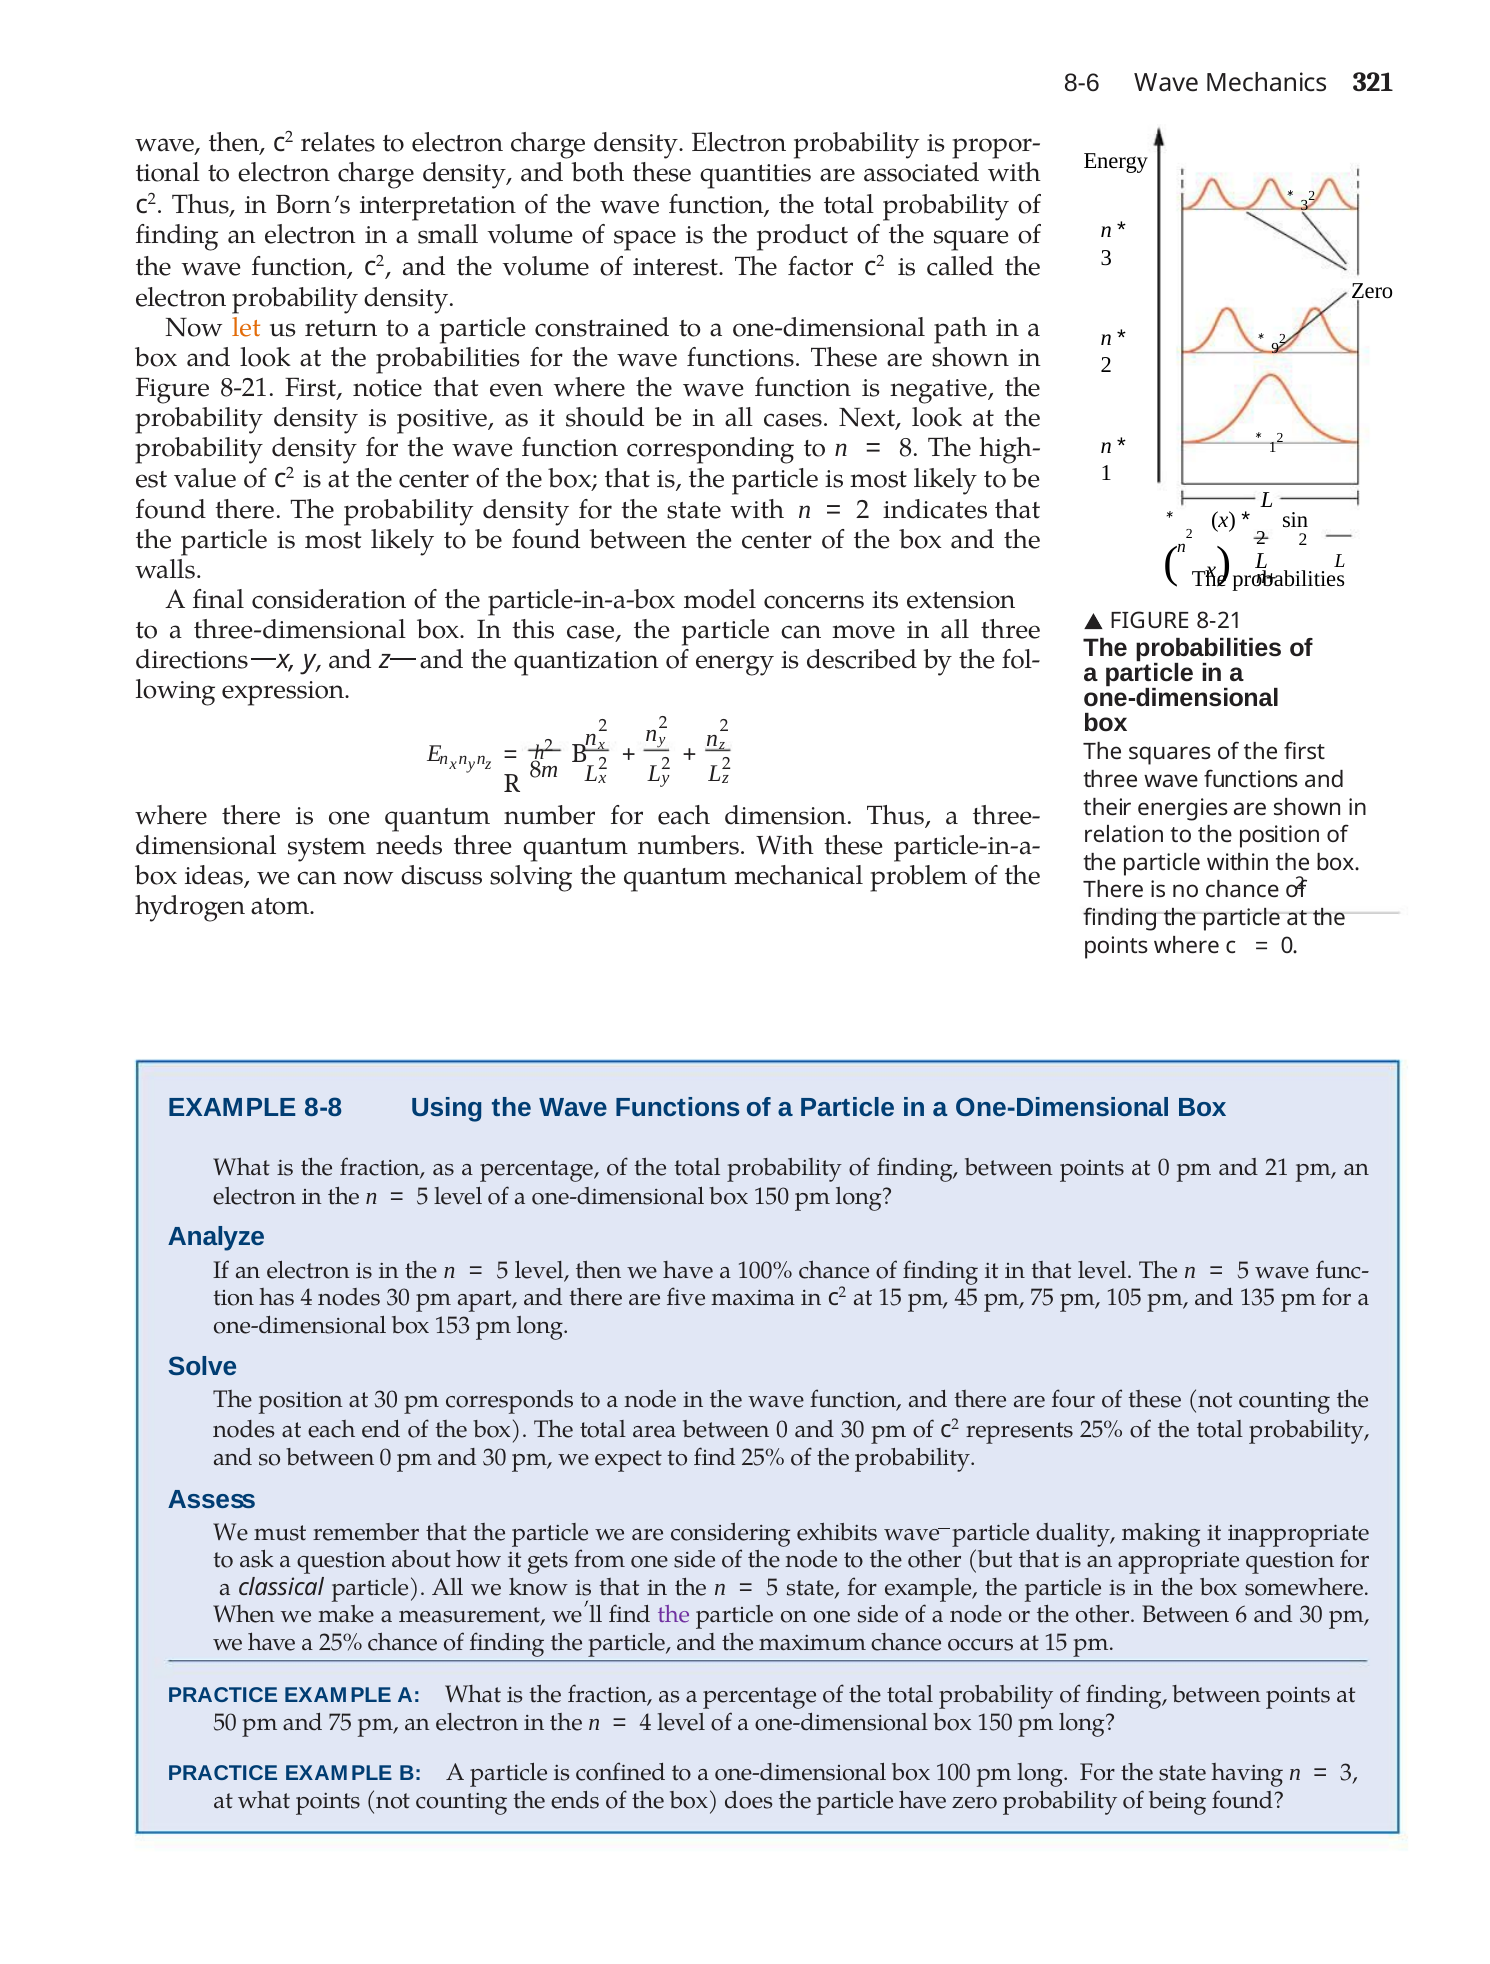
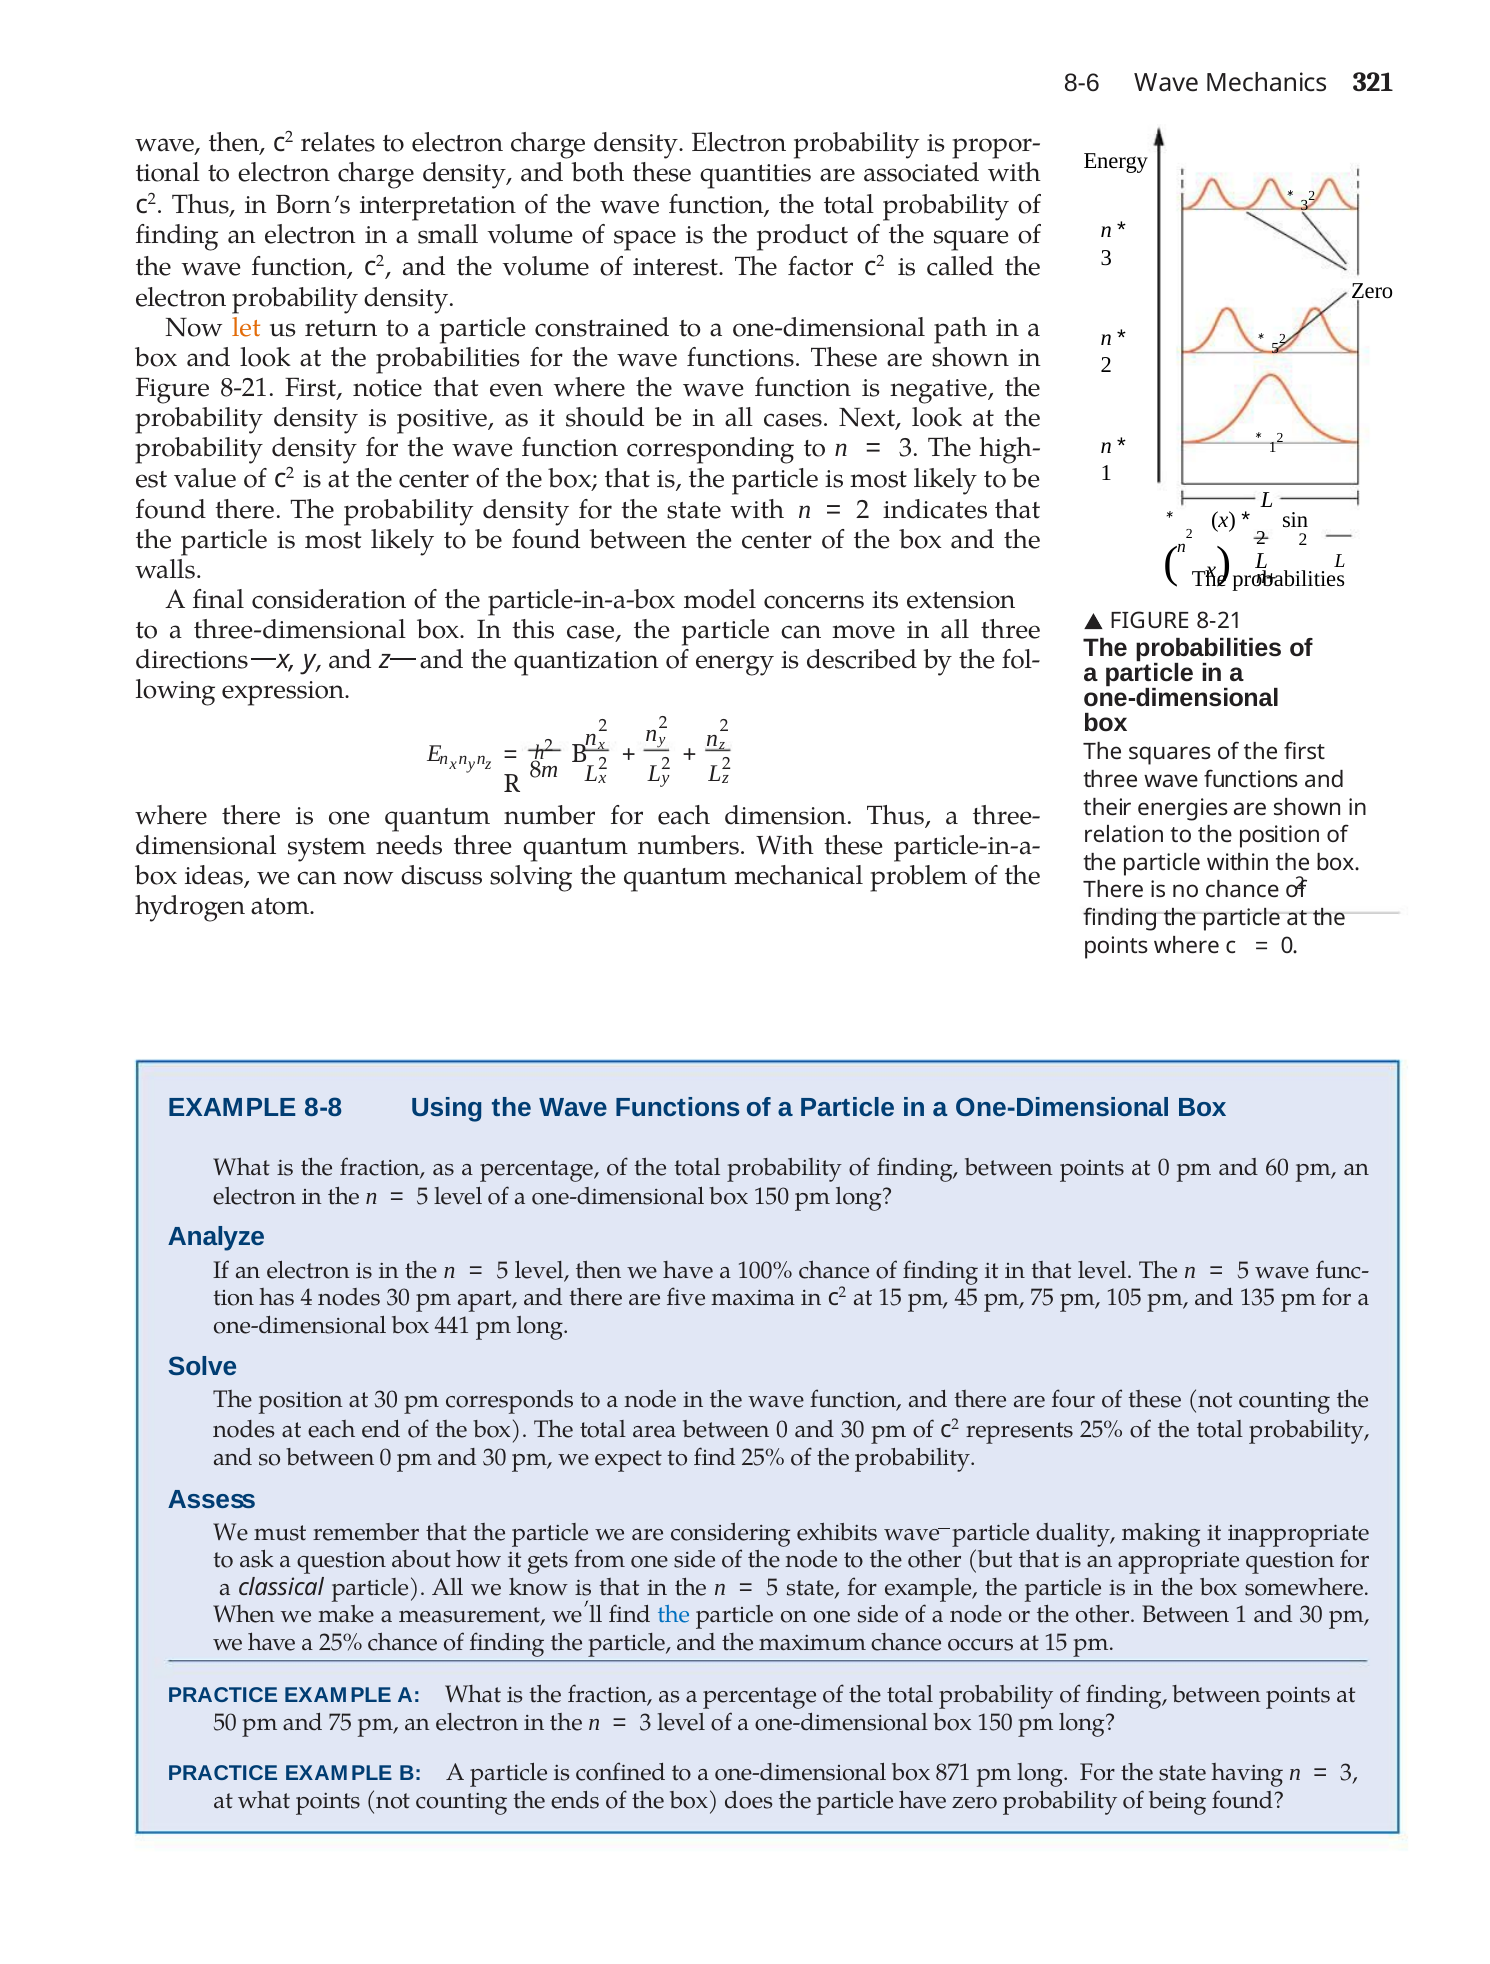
9: 9 -> 5 (1275, 349)
8: 8 -> 3 (909, 448)
21: 21 -> 60 (1277, 1168)
153: 153 -> 441 (452, 1326)
the colour: purple -> blue (674, 1615)
Between 6: 6 -> 1 (1241, 1615)
4: 4 -> 3 (645, 1723)
100: 100 -> 871 (953, 1773)
